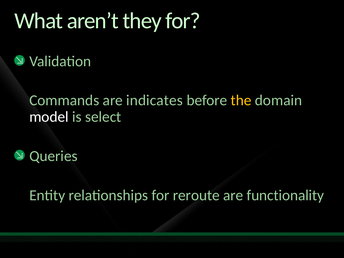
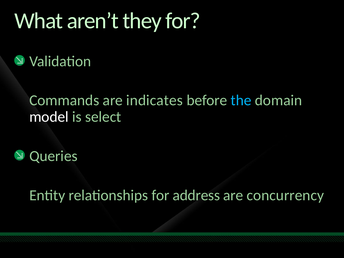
the colour: yellow -> light blue (241, 100)
reroute: reroute -> address (196, 195)
functionality: functionality -> concurrency (285, 195)
